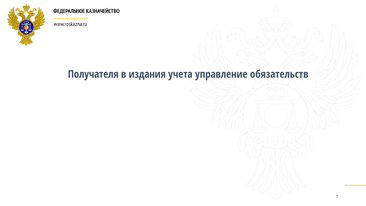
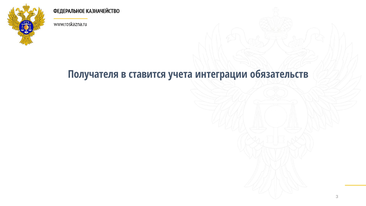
издания: издания -> ставится (147, 74)
управление: управление -> интеграции (221, 74)
